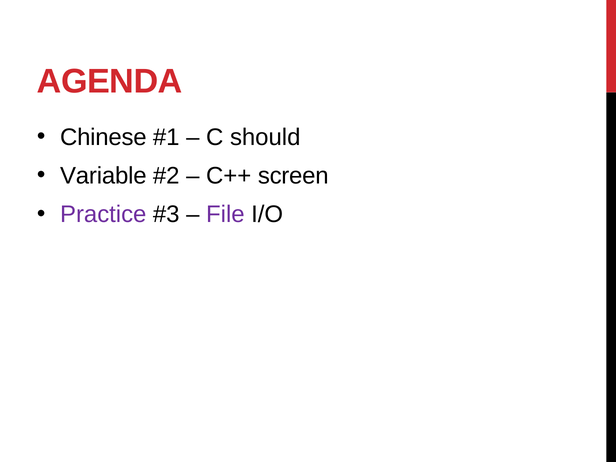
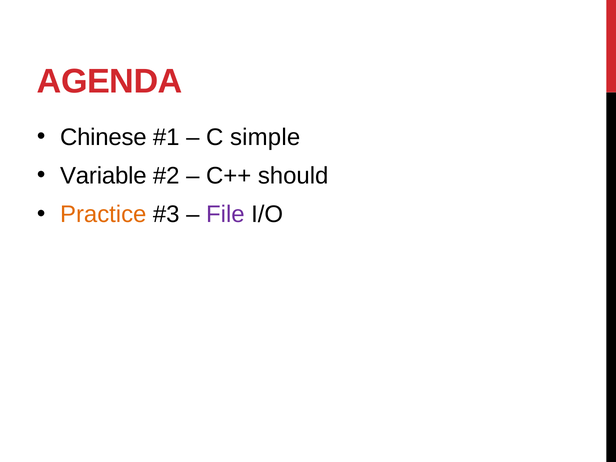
should: should -> simple (265, 137)
screen: screen -> should (293, 176)
Practice colour: purple -> orange (103, 214)
